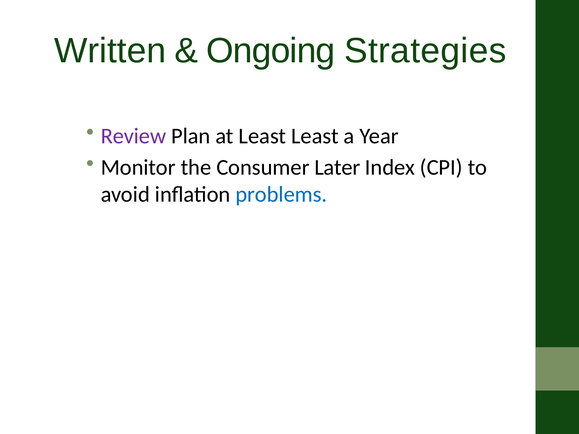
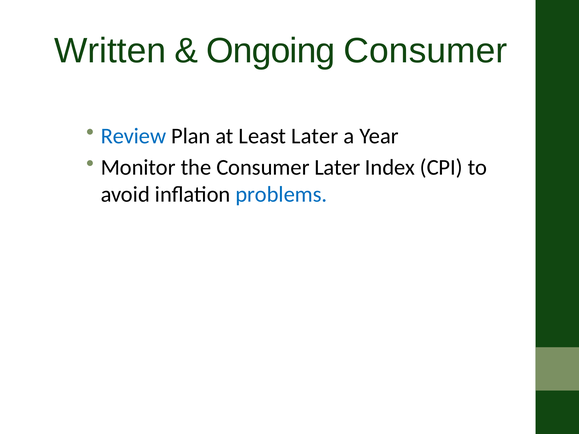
Ongoing Strategies: Strategies -> Consumer (425, 51)
Review colour: purple -> blue (133, 136)
Least Least: Least -> Later (315, 136)
